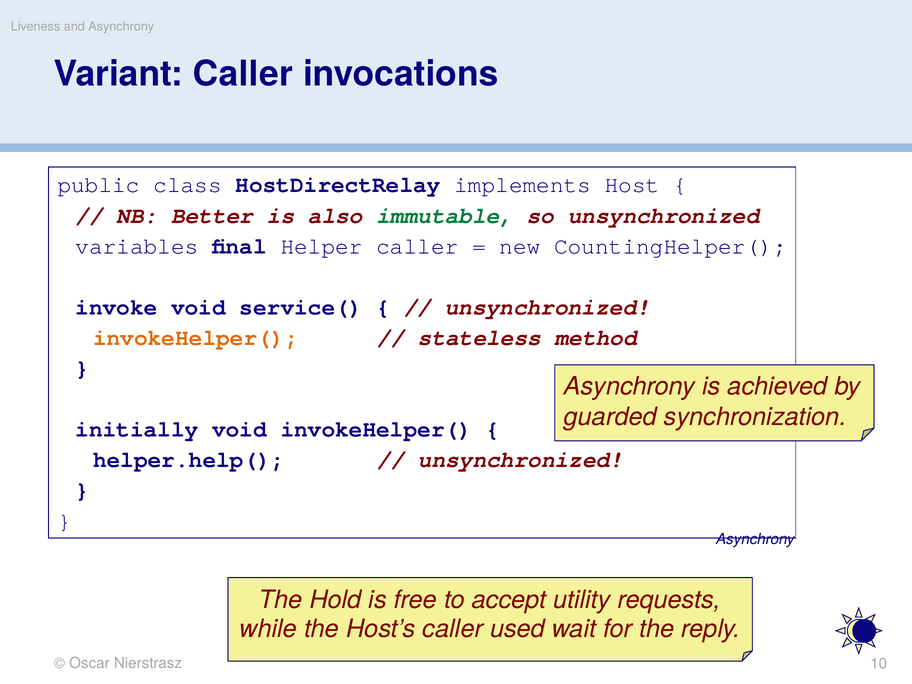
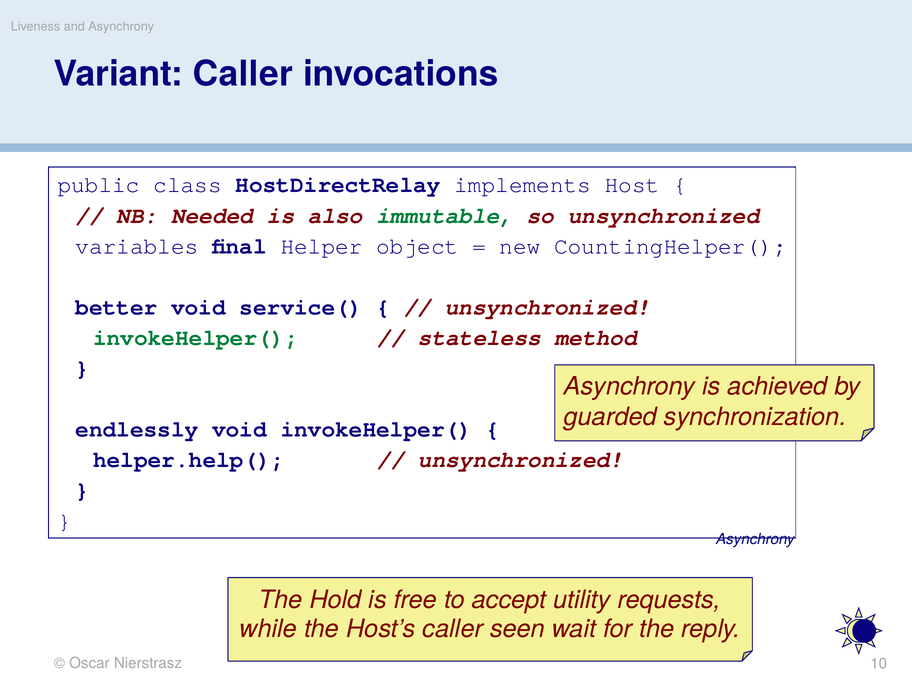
Better: Better -> Needed (212, 216)
Helper caller: caller -> object (417, 246)
invoke: invoke -> better (116, 307)
invokeHelper( colour: orange -> green (196, 338)
initially: initially -> endlessly (137, 429)
used: used -> seen (517, 629)
